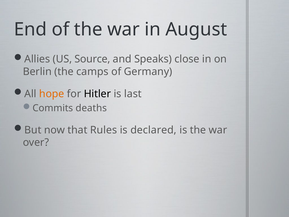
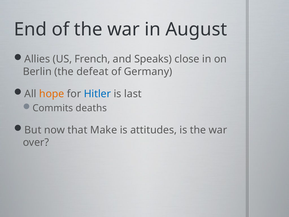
Source: Source -> French (92, 59)
camps: camps -> defeat (92, 72)
Hitler colour: black -> blue (97, 94)
Rules: Rules -> Make (104, 130)
declared: declared -> attitudes (154, 130)
